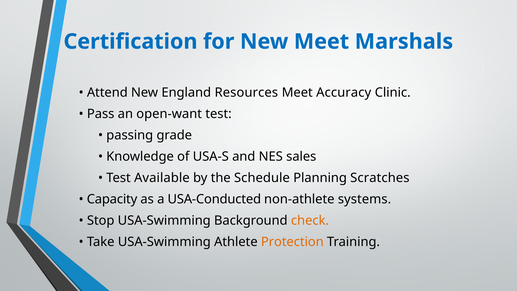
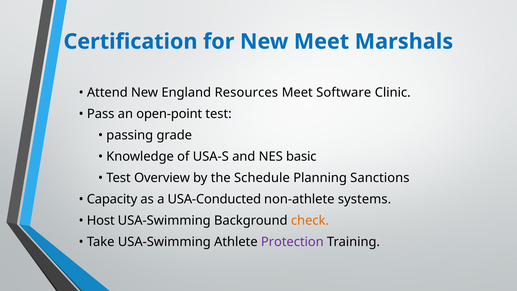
Accuracy: Accuracy -> Software (344, 92)
open-want: open-want -> open-point (169, 114)
sales: sales -> basic (301, 156)
Available: Available -> Overview (162, 178)
Scratches: Scratches -> Sanctions (380, 178)
Stop: Stop -> Host (101, 220)
Protection colour: orange -> purple (292, 242)
